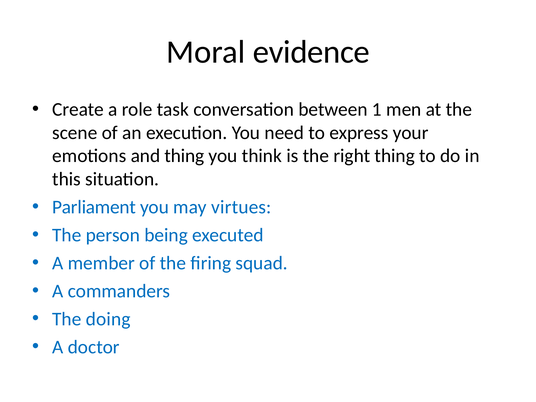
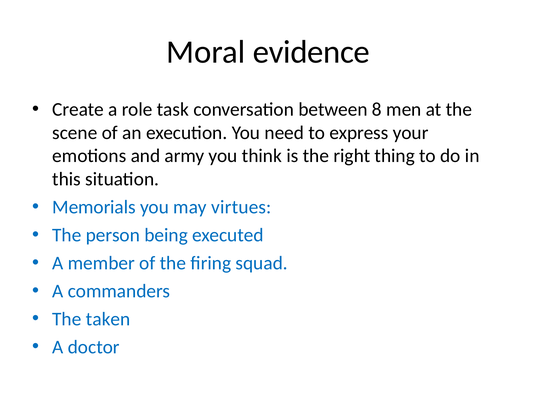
1: 1 -> 8 (377, 109)
and thing: thing -> army (185, 156)
Parliament: Parliament -> Memorials (94, 207)
doing: doing -> taken (108, 319)
